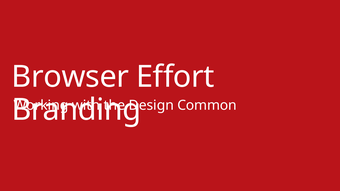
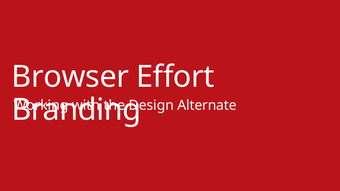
Common: Common -> Alternate (207, 106)
